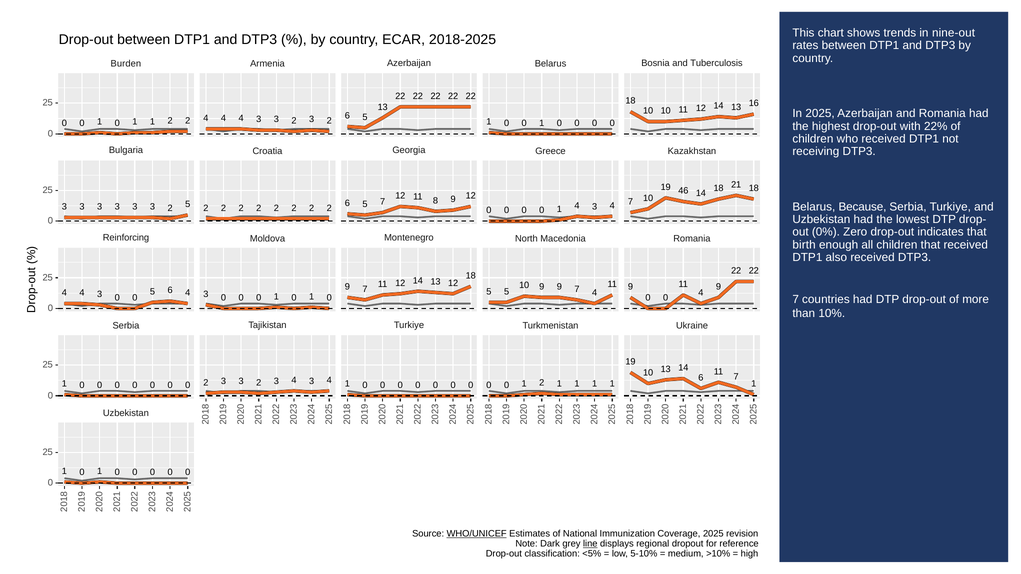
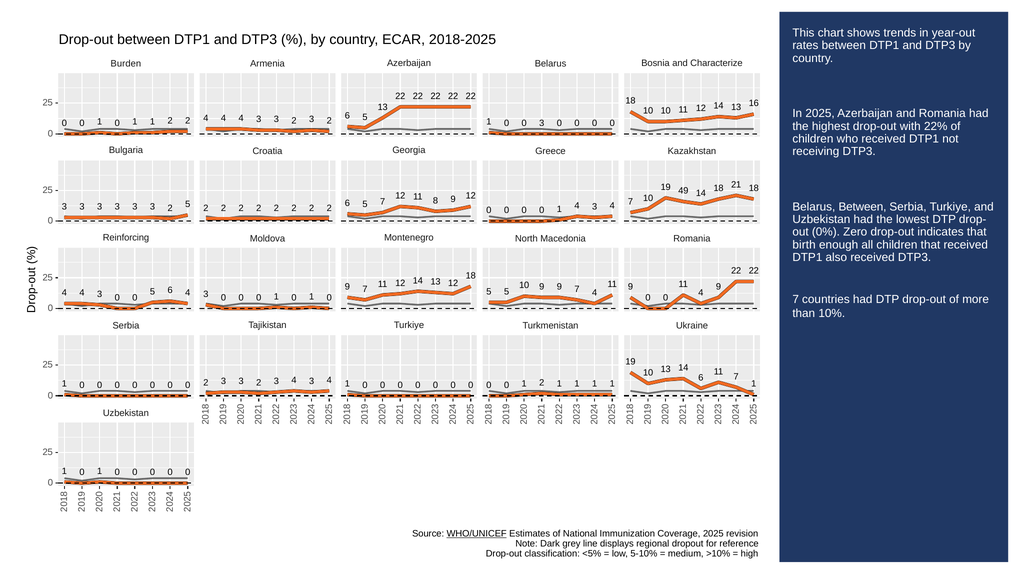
nine-out: nine-out -> year-out (954, 33)
Tuberculosis: Tuberculosis -> Characterize (716, 63)
1 0 0 1: 1 -> 3 (542, 123)
46: 46 -> 49 (683, 191)
Belarus Because: Because -> Between (862, 207)
line underline: present -> none (590, 544)
